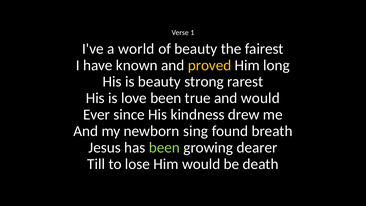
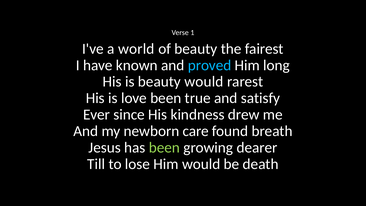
proved colour: yellow -> light blue (210, 65)
beauty strong: strong -> would (204, 82)
and would: would -> satisfy (260, 98)
sing: sing -> care (196, 131)
